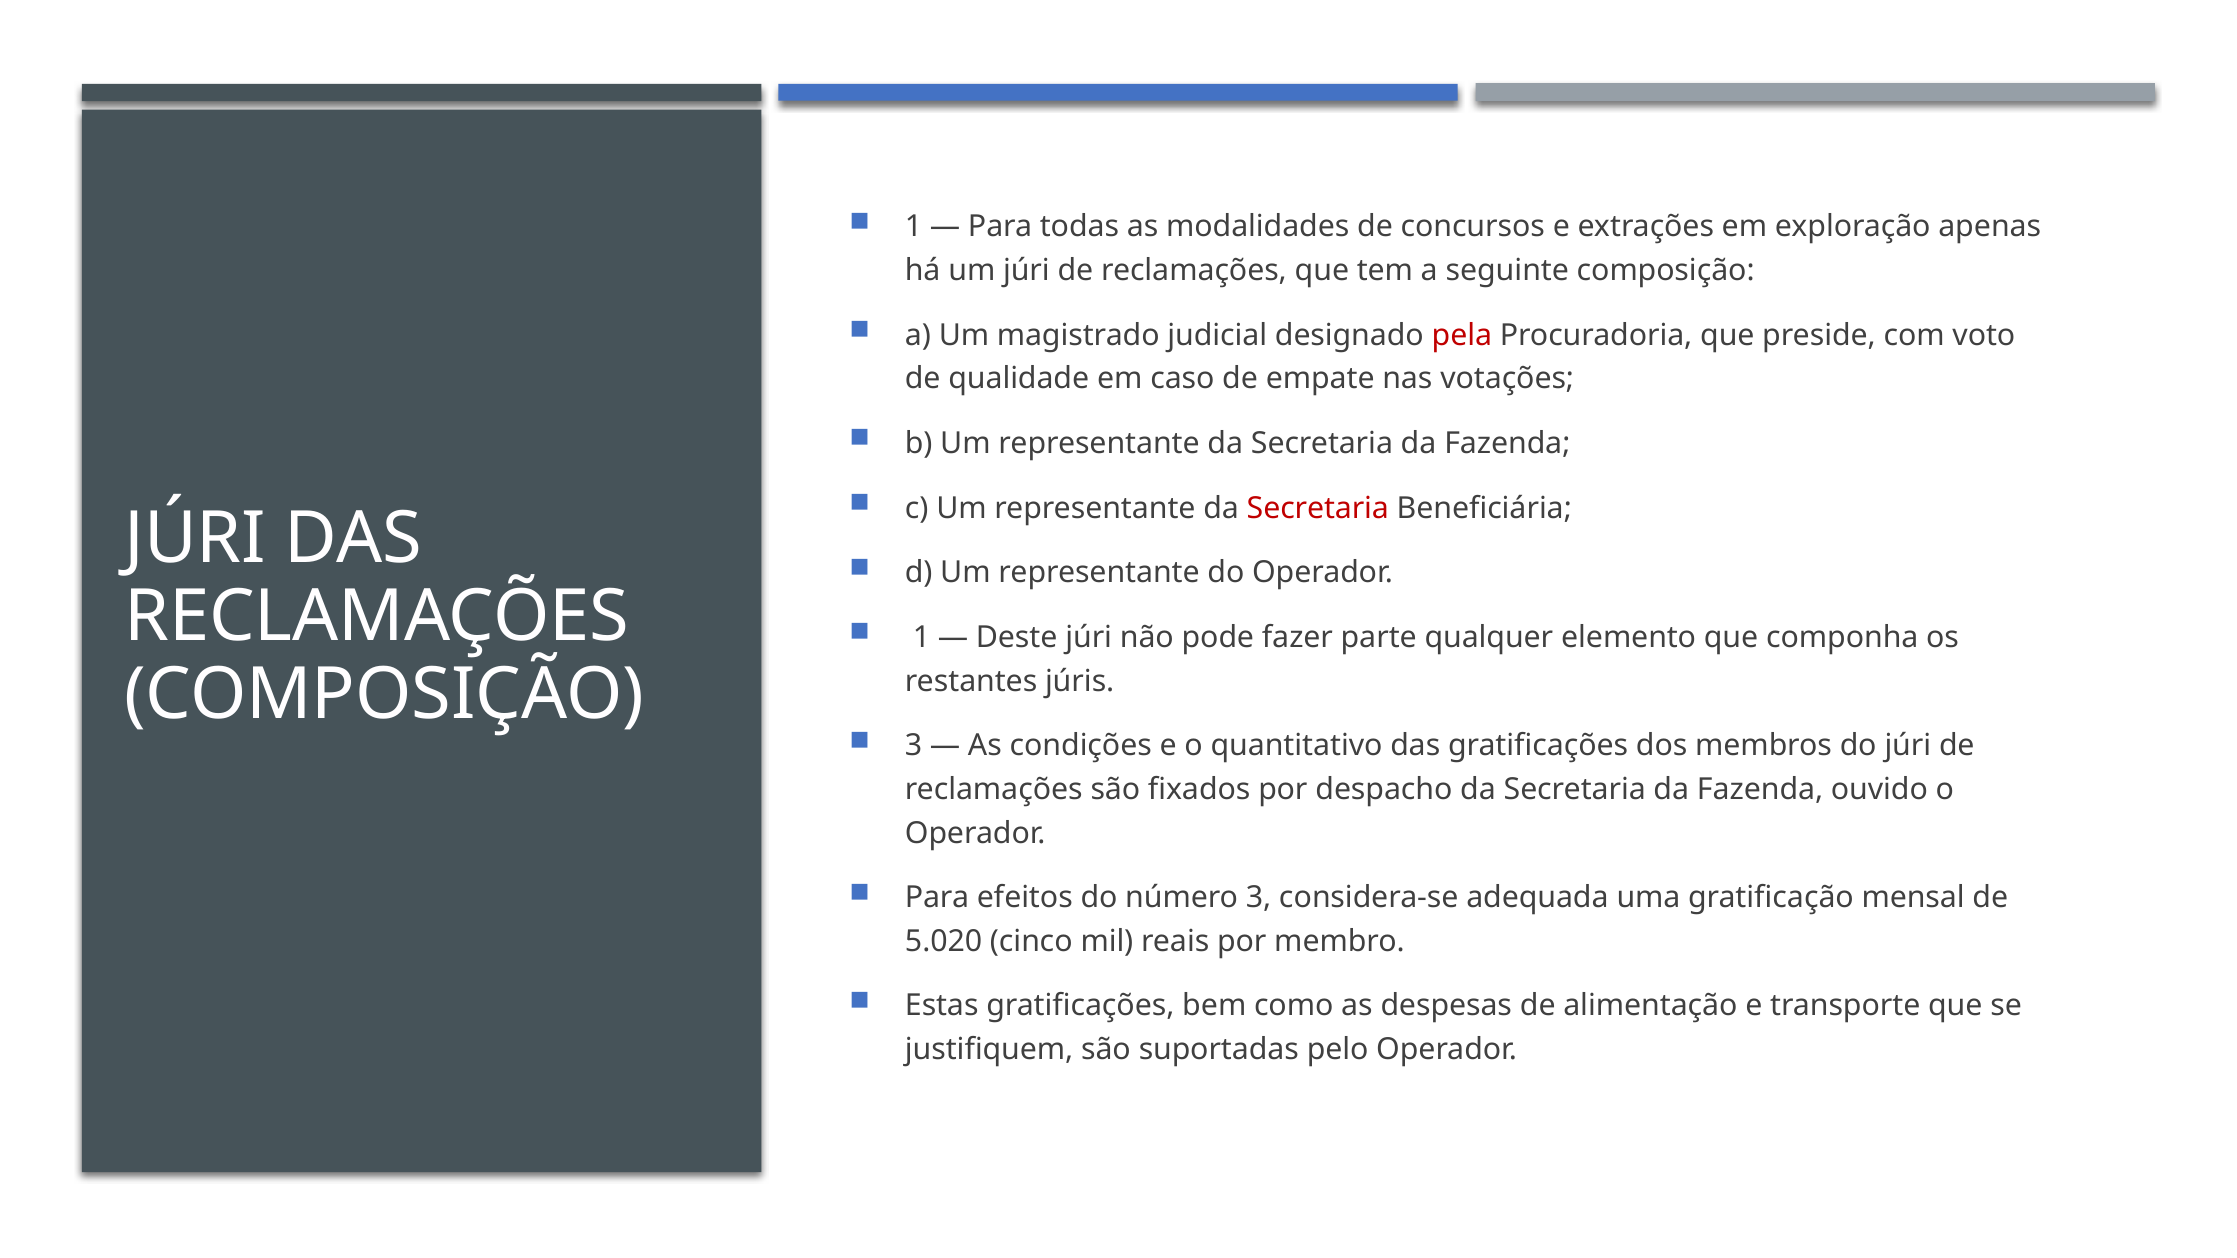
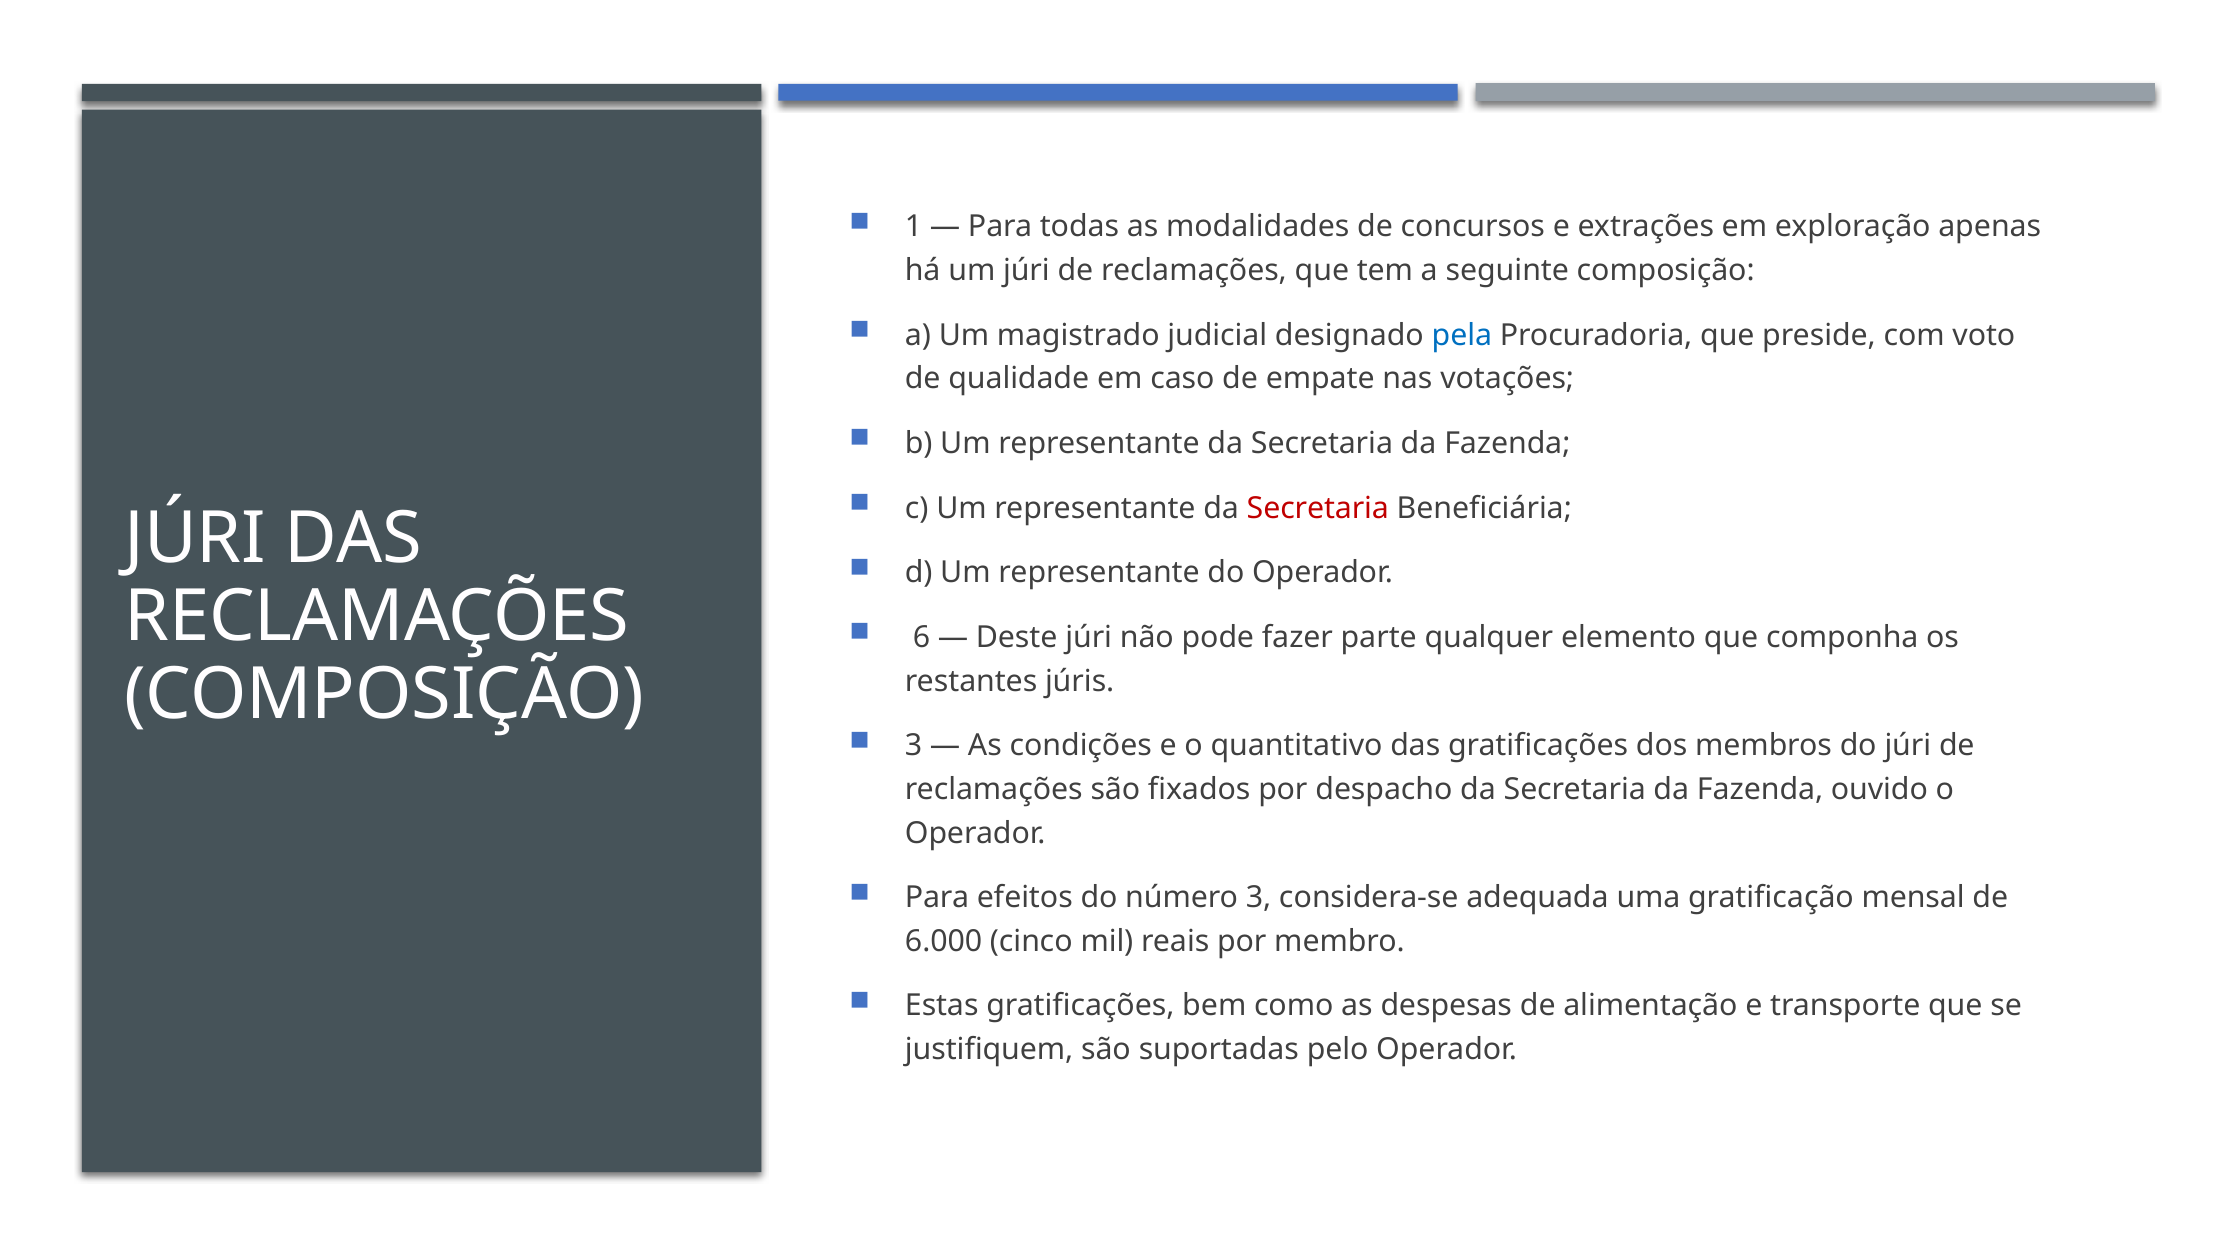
pela colour: red -> blue (1462, 335)
1: 1 -> 6 (922, 638)
5.020: 5.020 -> 6.000 (944, 942)
